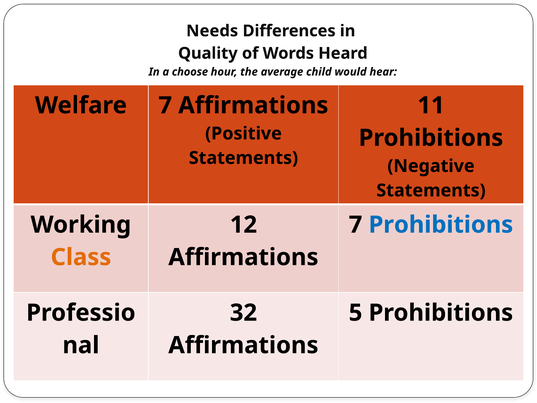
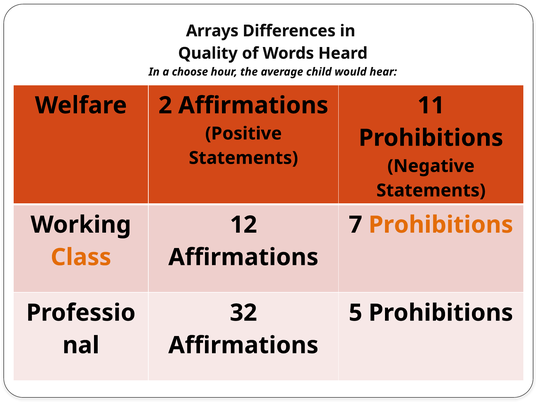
Needs: Needs -> Arrays (212, 31)
Welfare 7: 7 -> 2 (165, 105)
Prohibitions colour: blue -> orange (441, 225)
